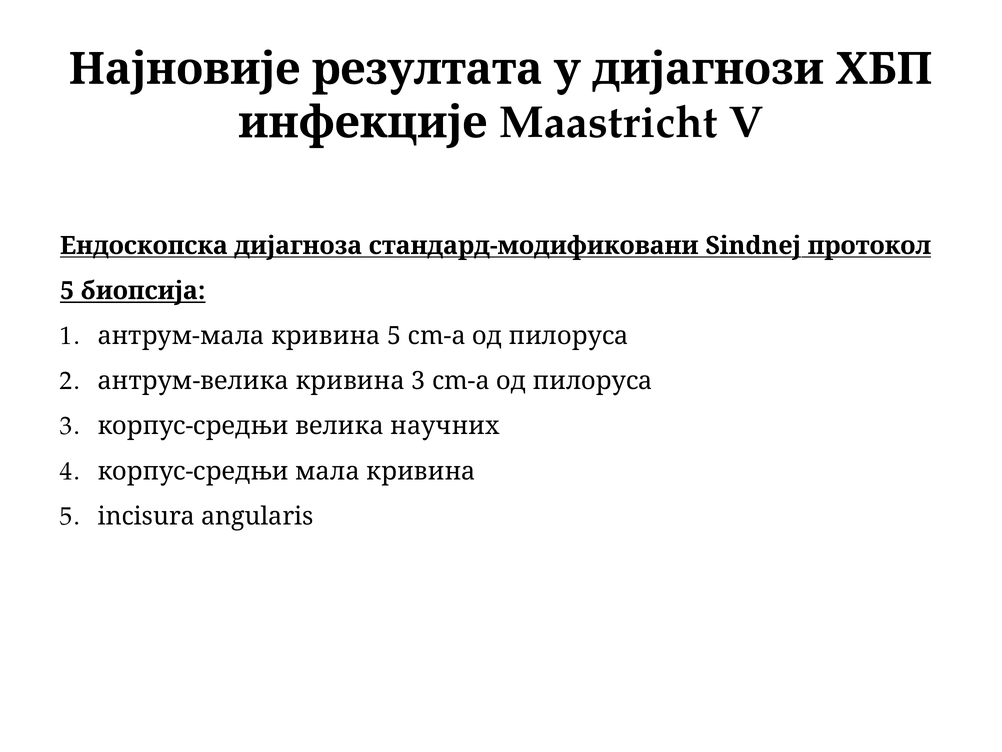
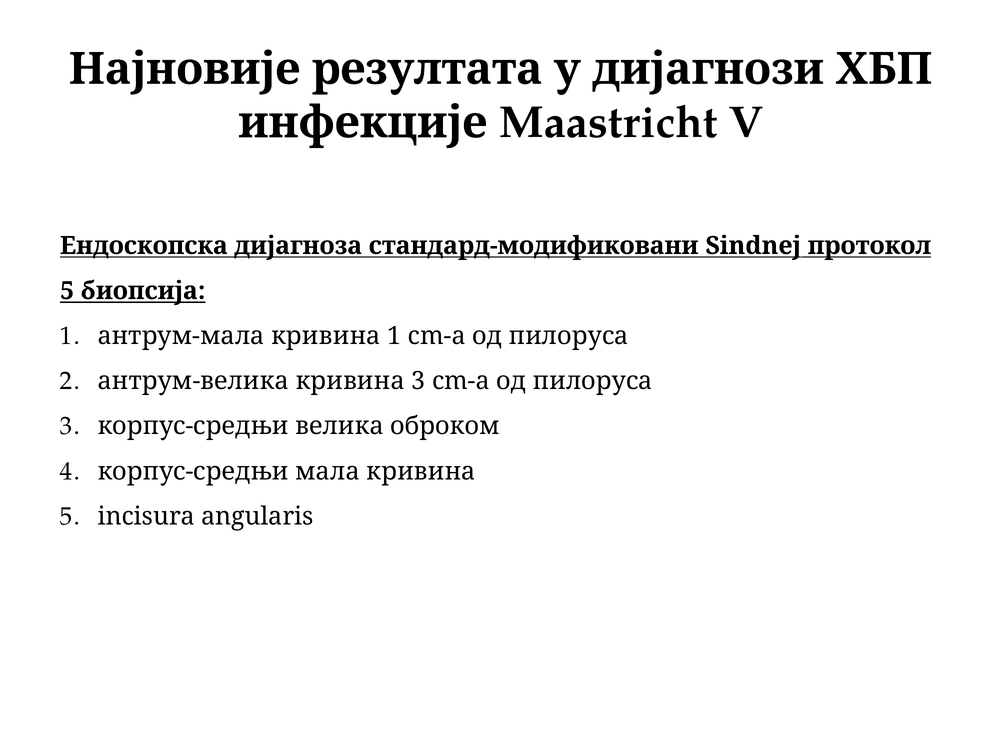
aнтрум-мала кривина 5: 5 -> 1 (394, 336)
научних: научних -> оброком (445, 426)
